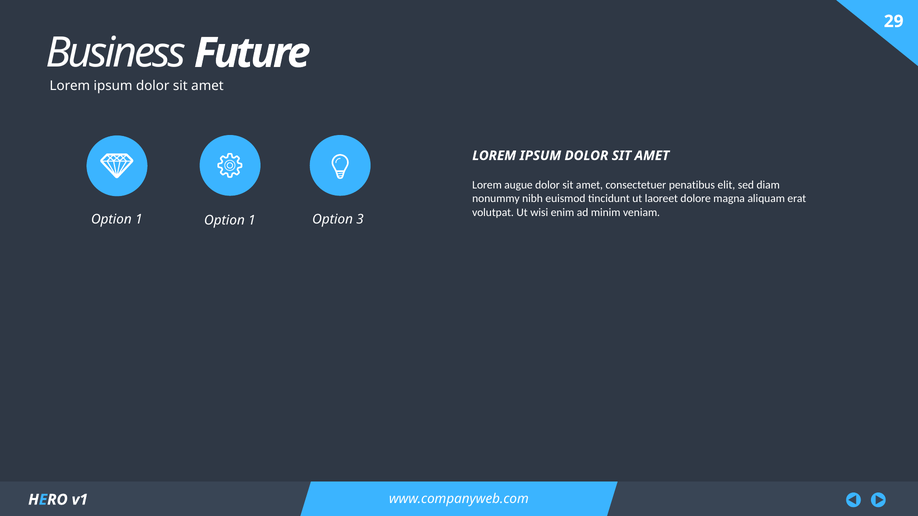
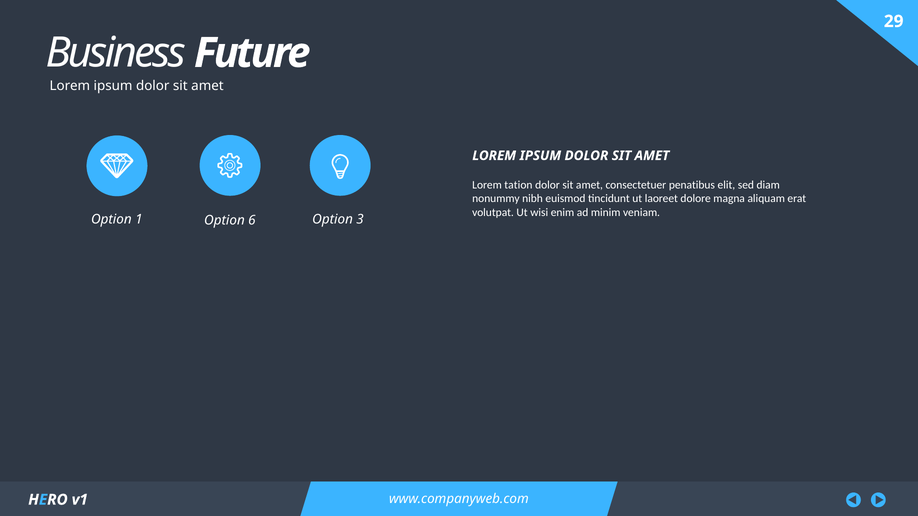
augue: augue -> tation (518, 185)
1 Option 1: 1 -> 6 (252, 220)
